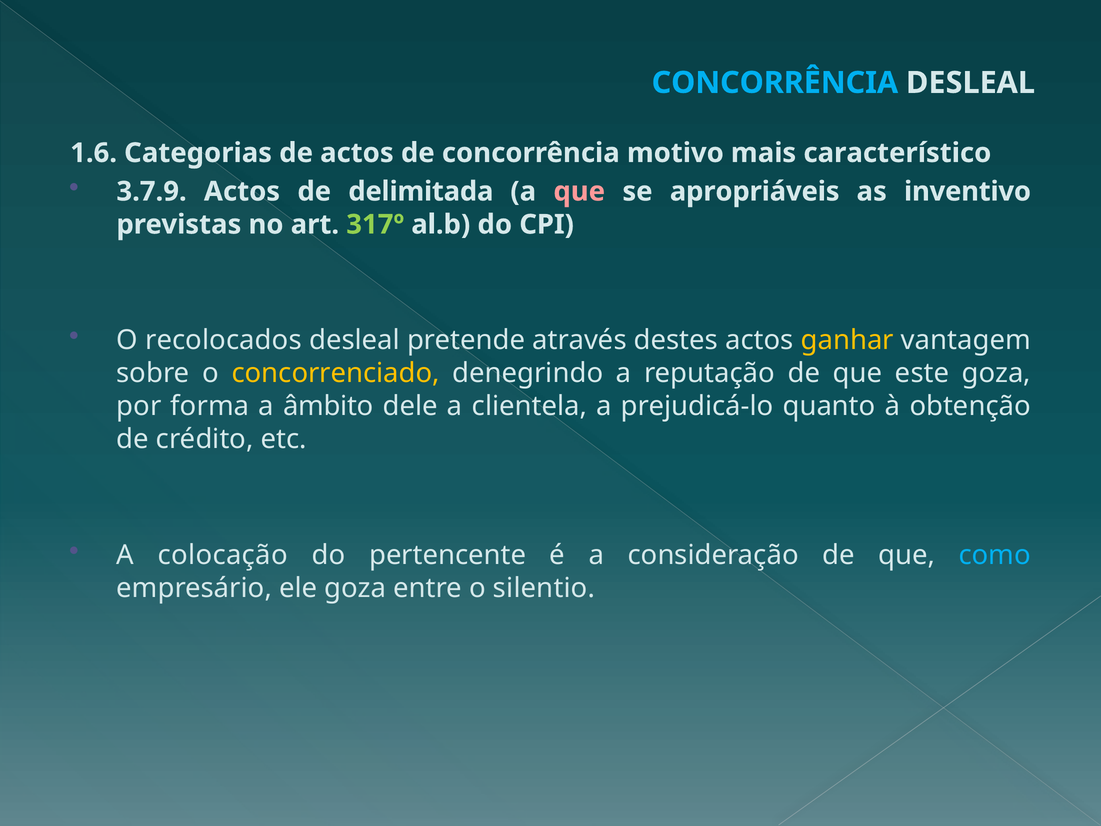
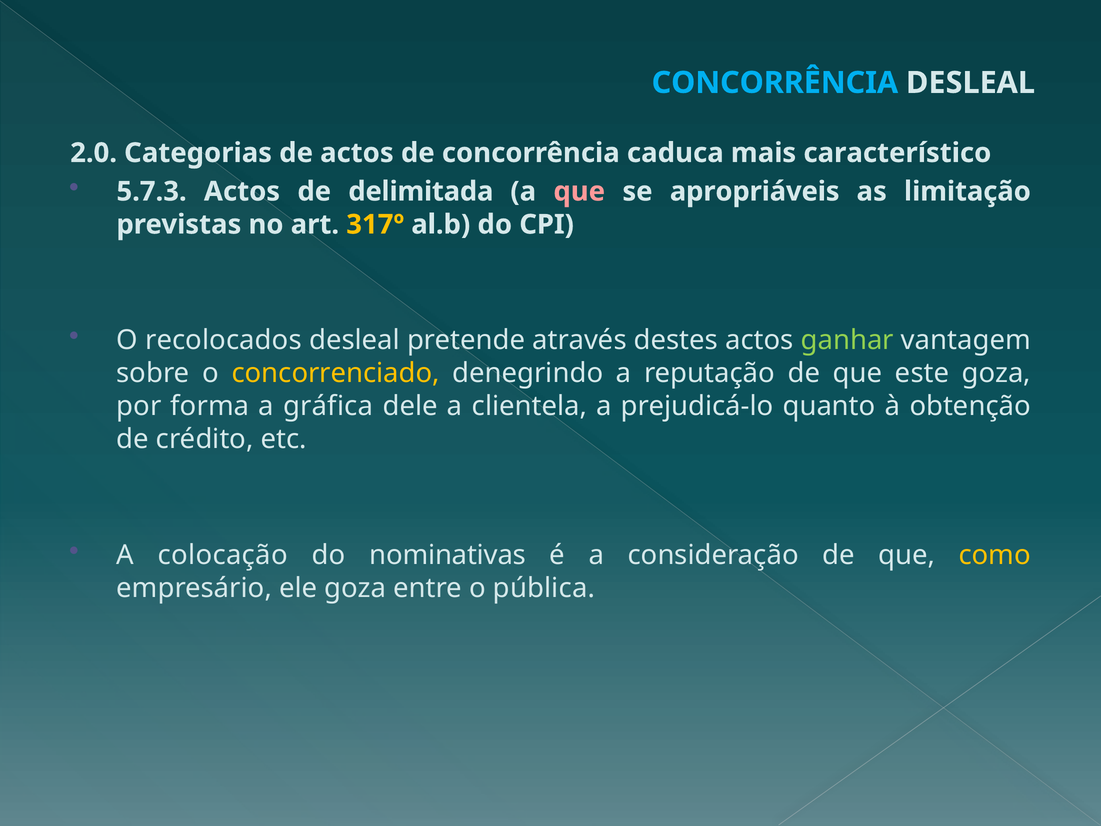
1.6: 1.6 -> 2.0 (94, 153)
motivo: motivo -> caduca (675, 153)
3.7.9: 3.7.9 -> 5.7.3 (152, 191)
inventivo: inventivo -> limitação (967, 191)
317º colour: light green -> yellow (375, 224)
ganhar colour: yellow -> light green (847, 340)
âmbito: âmbito -> gráfica (328, 406)
pertencente: pertencente -> nominativas (448, 555)
como colour: light blue -> yellow (995, 555)
silentio: silentio -> pública (544, 588)
